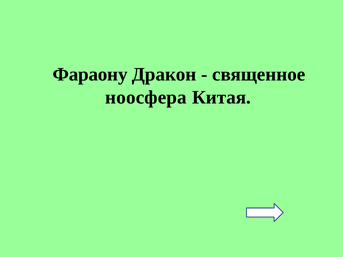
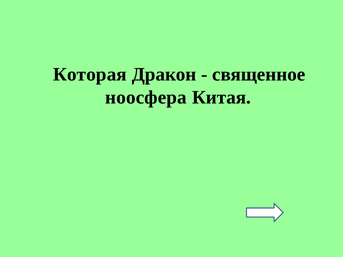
Фараону: Фараону -> Которая (90, 75)
